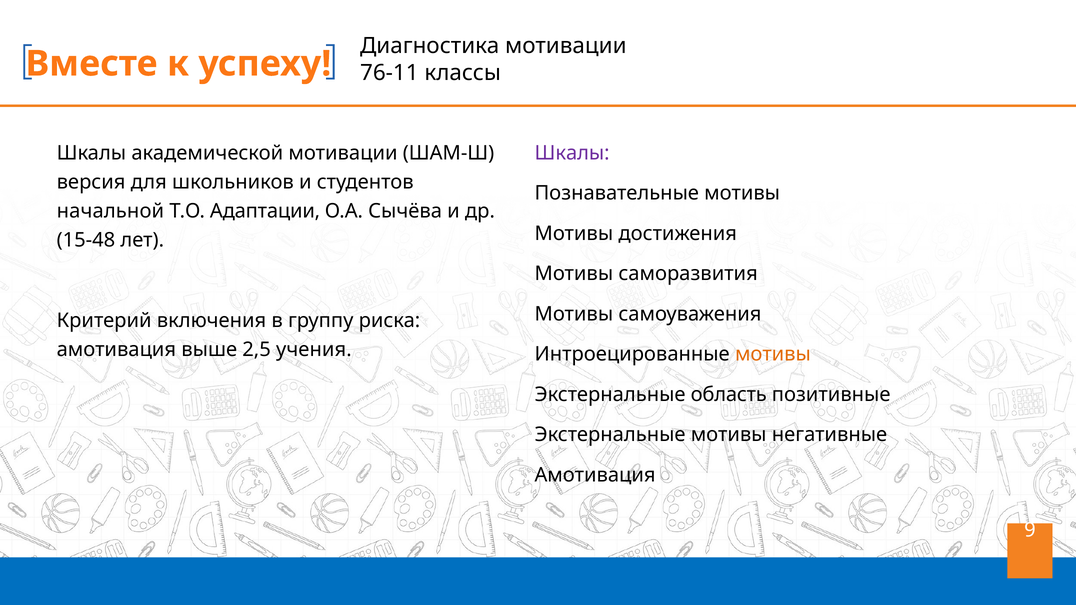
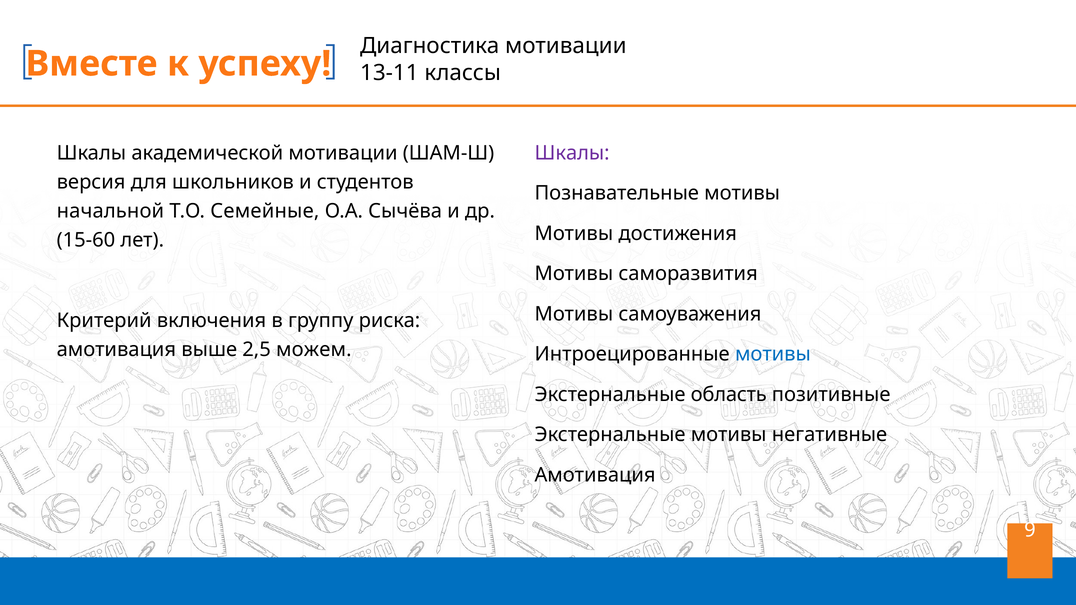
76-11: 76-11 -> 13-11 (389, 73)
Адаптации: Адаптации -> Семейные (265, 211)
15-48: 15-48 -> 15-60 (86, 240)
учения: учения -> можем (314, 350)
мотивы colour: orange -> blue (773, 354)
